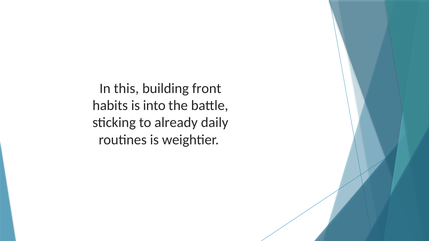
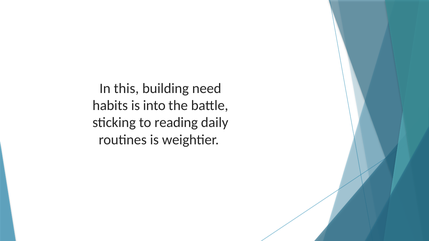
front: front -> need (207, 88)
already: already -> reading (176, 123)
